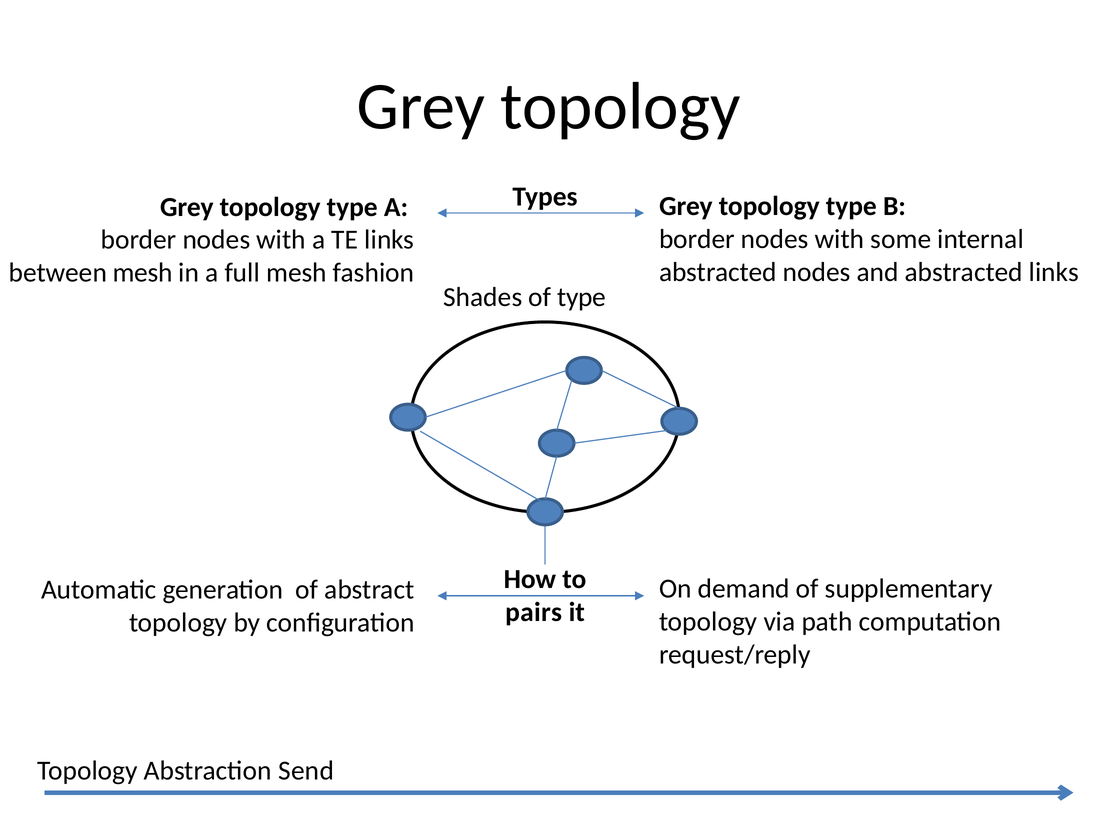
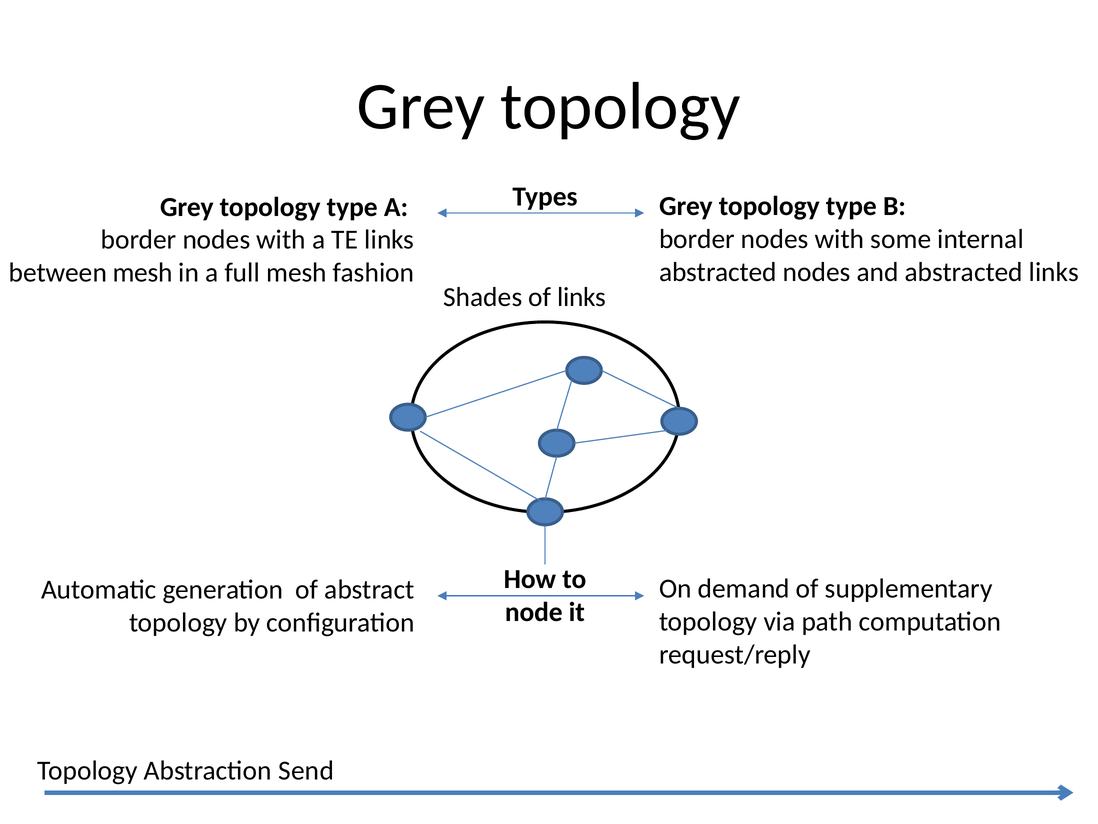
of type: type -> links (582, 297)
pairs: pairs -> node (534, 612)
